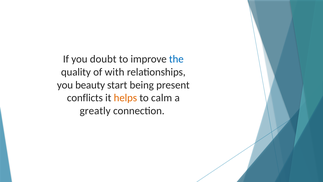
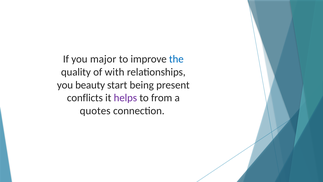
doubt: doubt -> major (103, 59)
helps colour: orange -> purple (125, 98)
calm: calm -> from (162, 98)
greatly: greatly -> quotes (95, 111)
